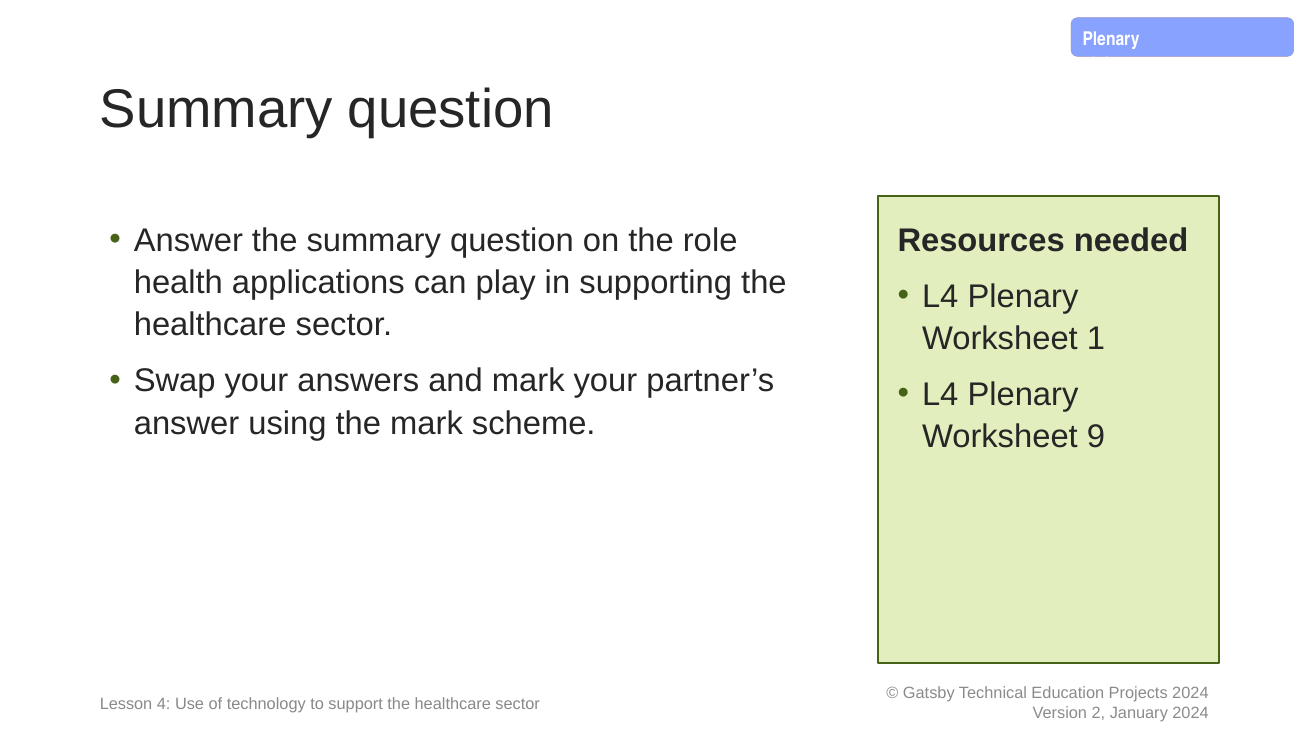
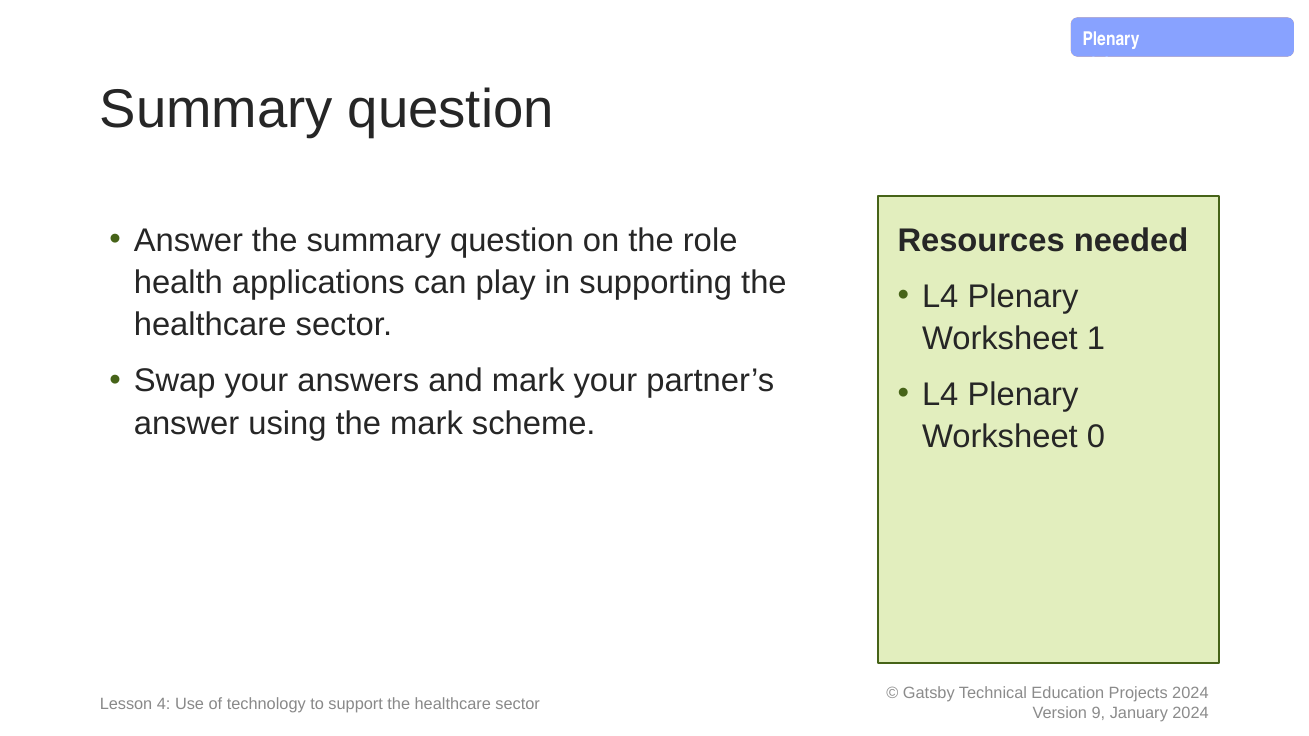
9: 9 -> 0 (1096, 437)
2: 2 -> 9 (1098, 713)
